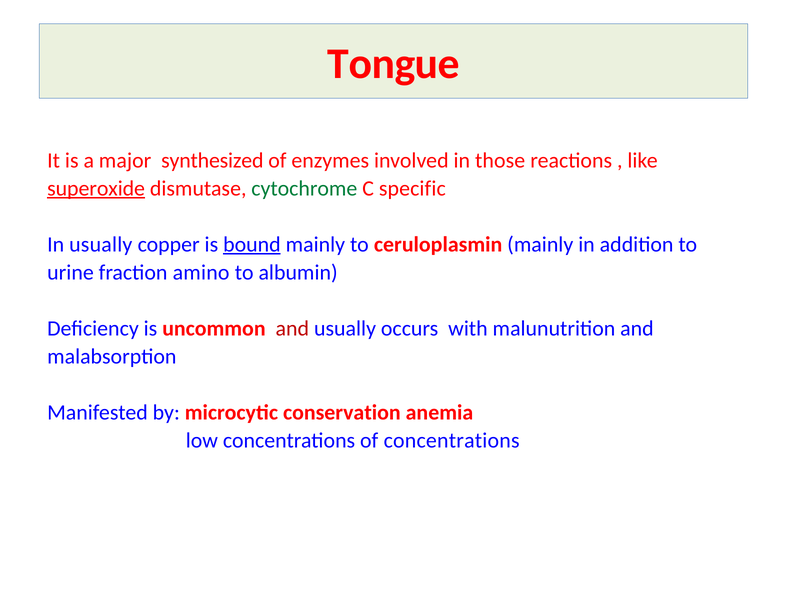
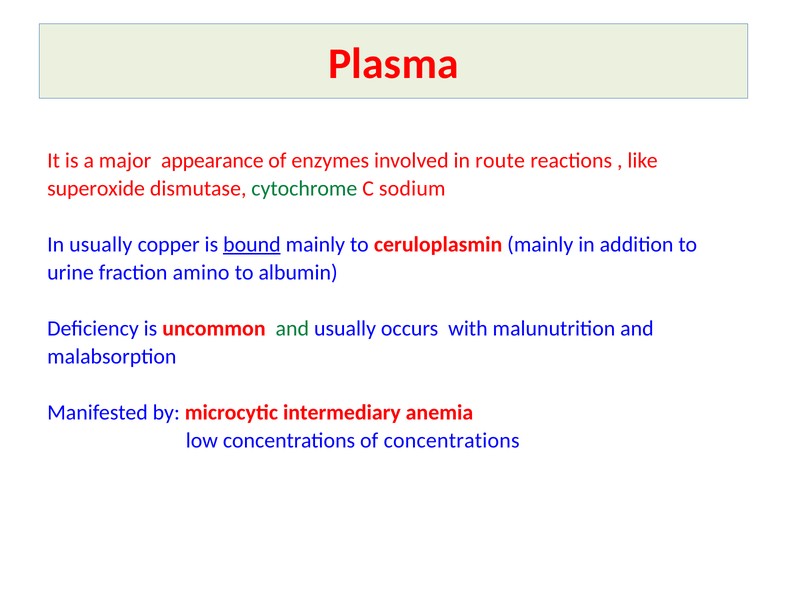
Tongue: Tongue -> Plasma (393, 64)
synthesized: synthesized -> appearance (212, 160)
those: those -> route (500, 160)
superoxide underline: present -> none (96, 188)
specific: specific -> sodium (412, 188)
and colour: red -> green (292, 328)
conservation: conservation -> intermediary (342, 412)
